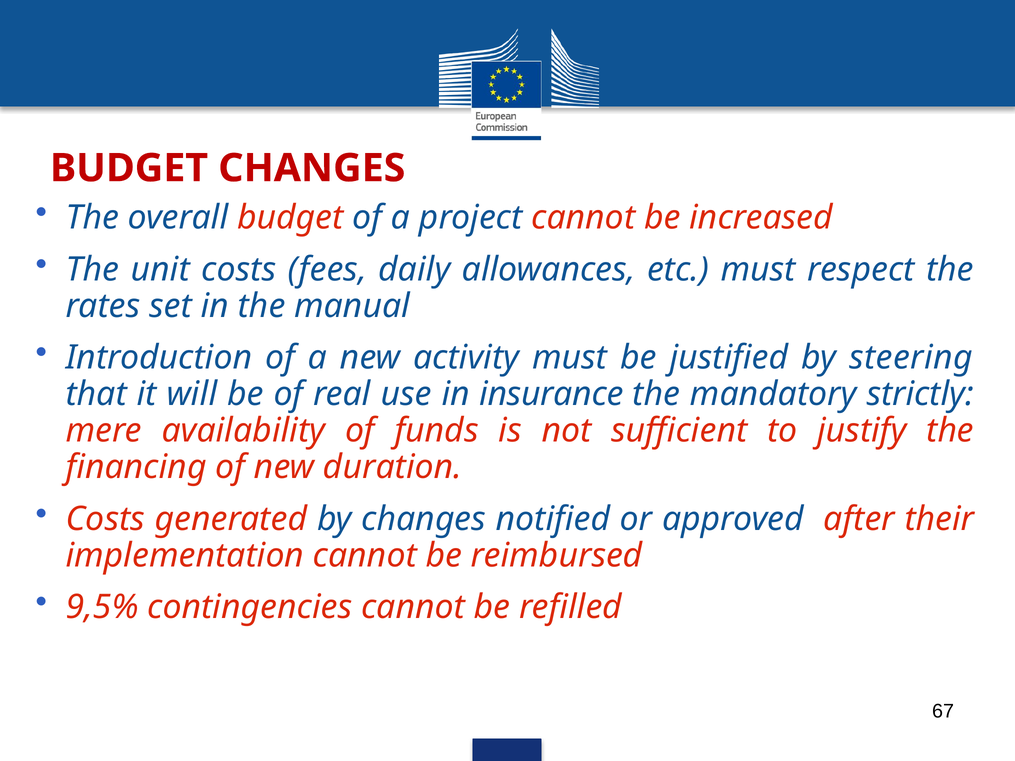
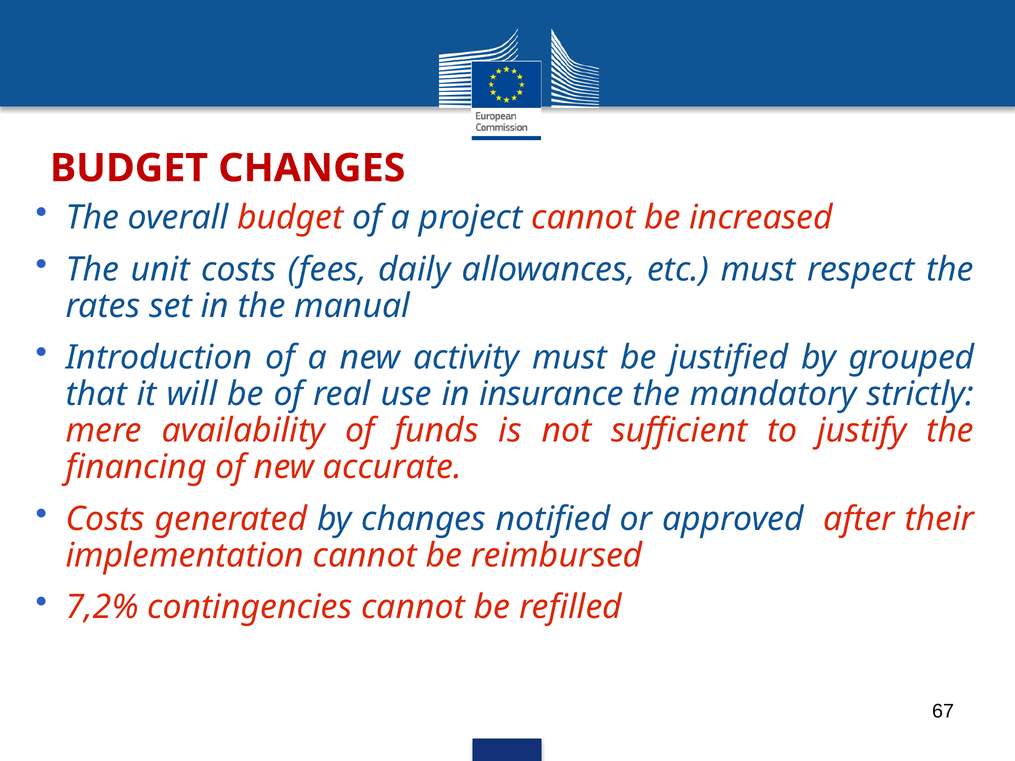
steering: steering -> grouped (911, 358)
duration: duration -> accurate (392, 467)
9,5%: 9,5% -> 7,2% (102, 607)
